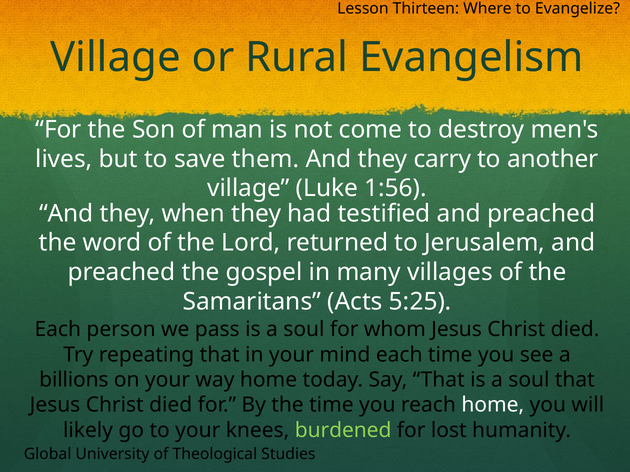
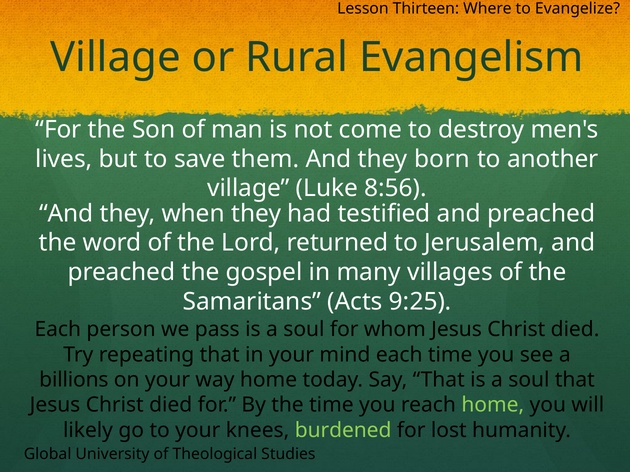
carry: carry -> born (442, 159)
1:56: 1:56 -> 8:56 (396, 189)
5:25: 5:25 -> 9:25 (420, 302)
home colour: white -> light green (493, 405)
